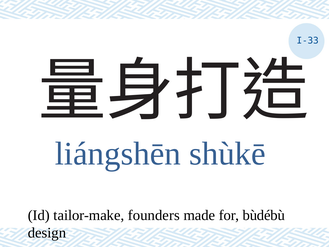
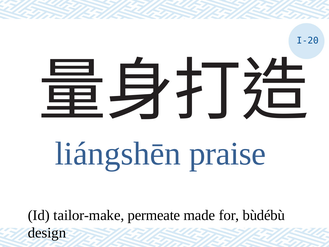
I-33: I-33 -> I-20 (308, 41)
shùkē: shùkē -> praise (228, 154)
founders: founders -> permeate (154, 215)
